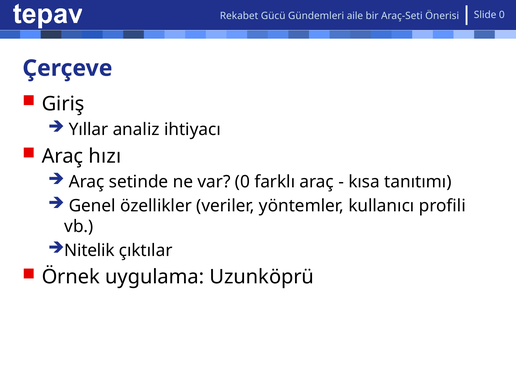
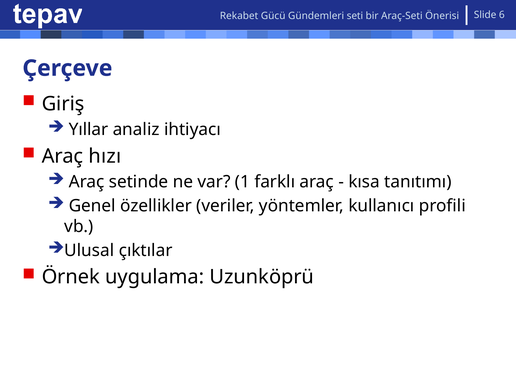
aile: aile -> seti (355, 16)
Slide 0: 0 -> 6 (502, 15)
var 0: 0 -> 1 (242, 182)
Nitelik: Nitelik -> Ulusal (89, 250)
